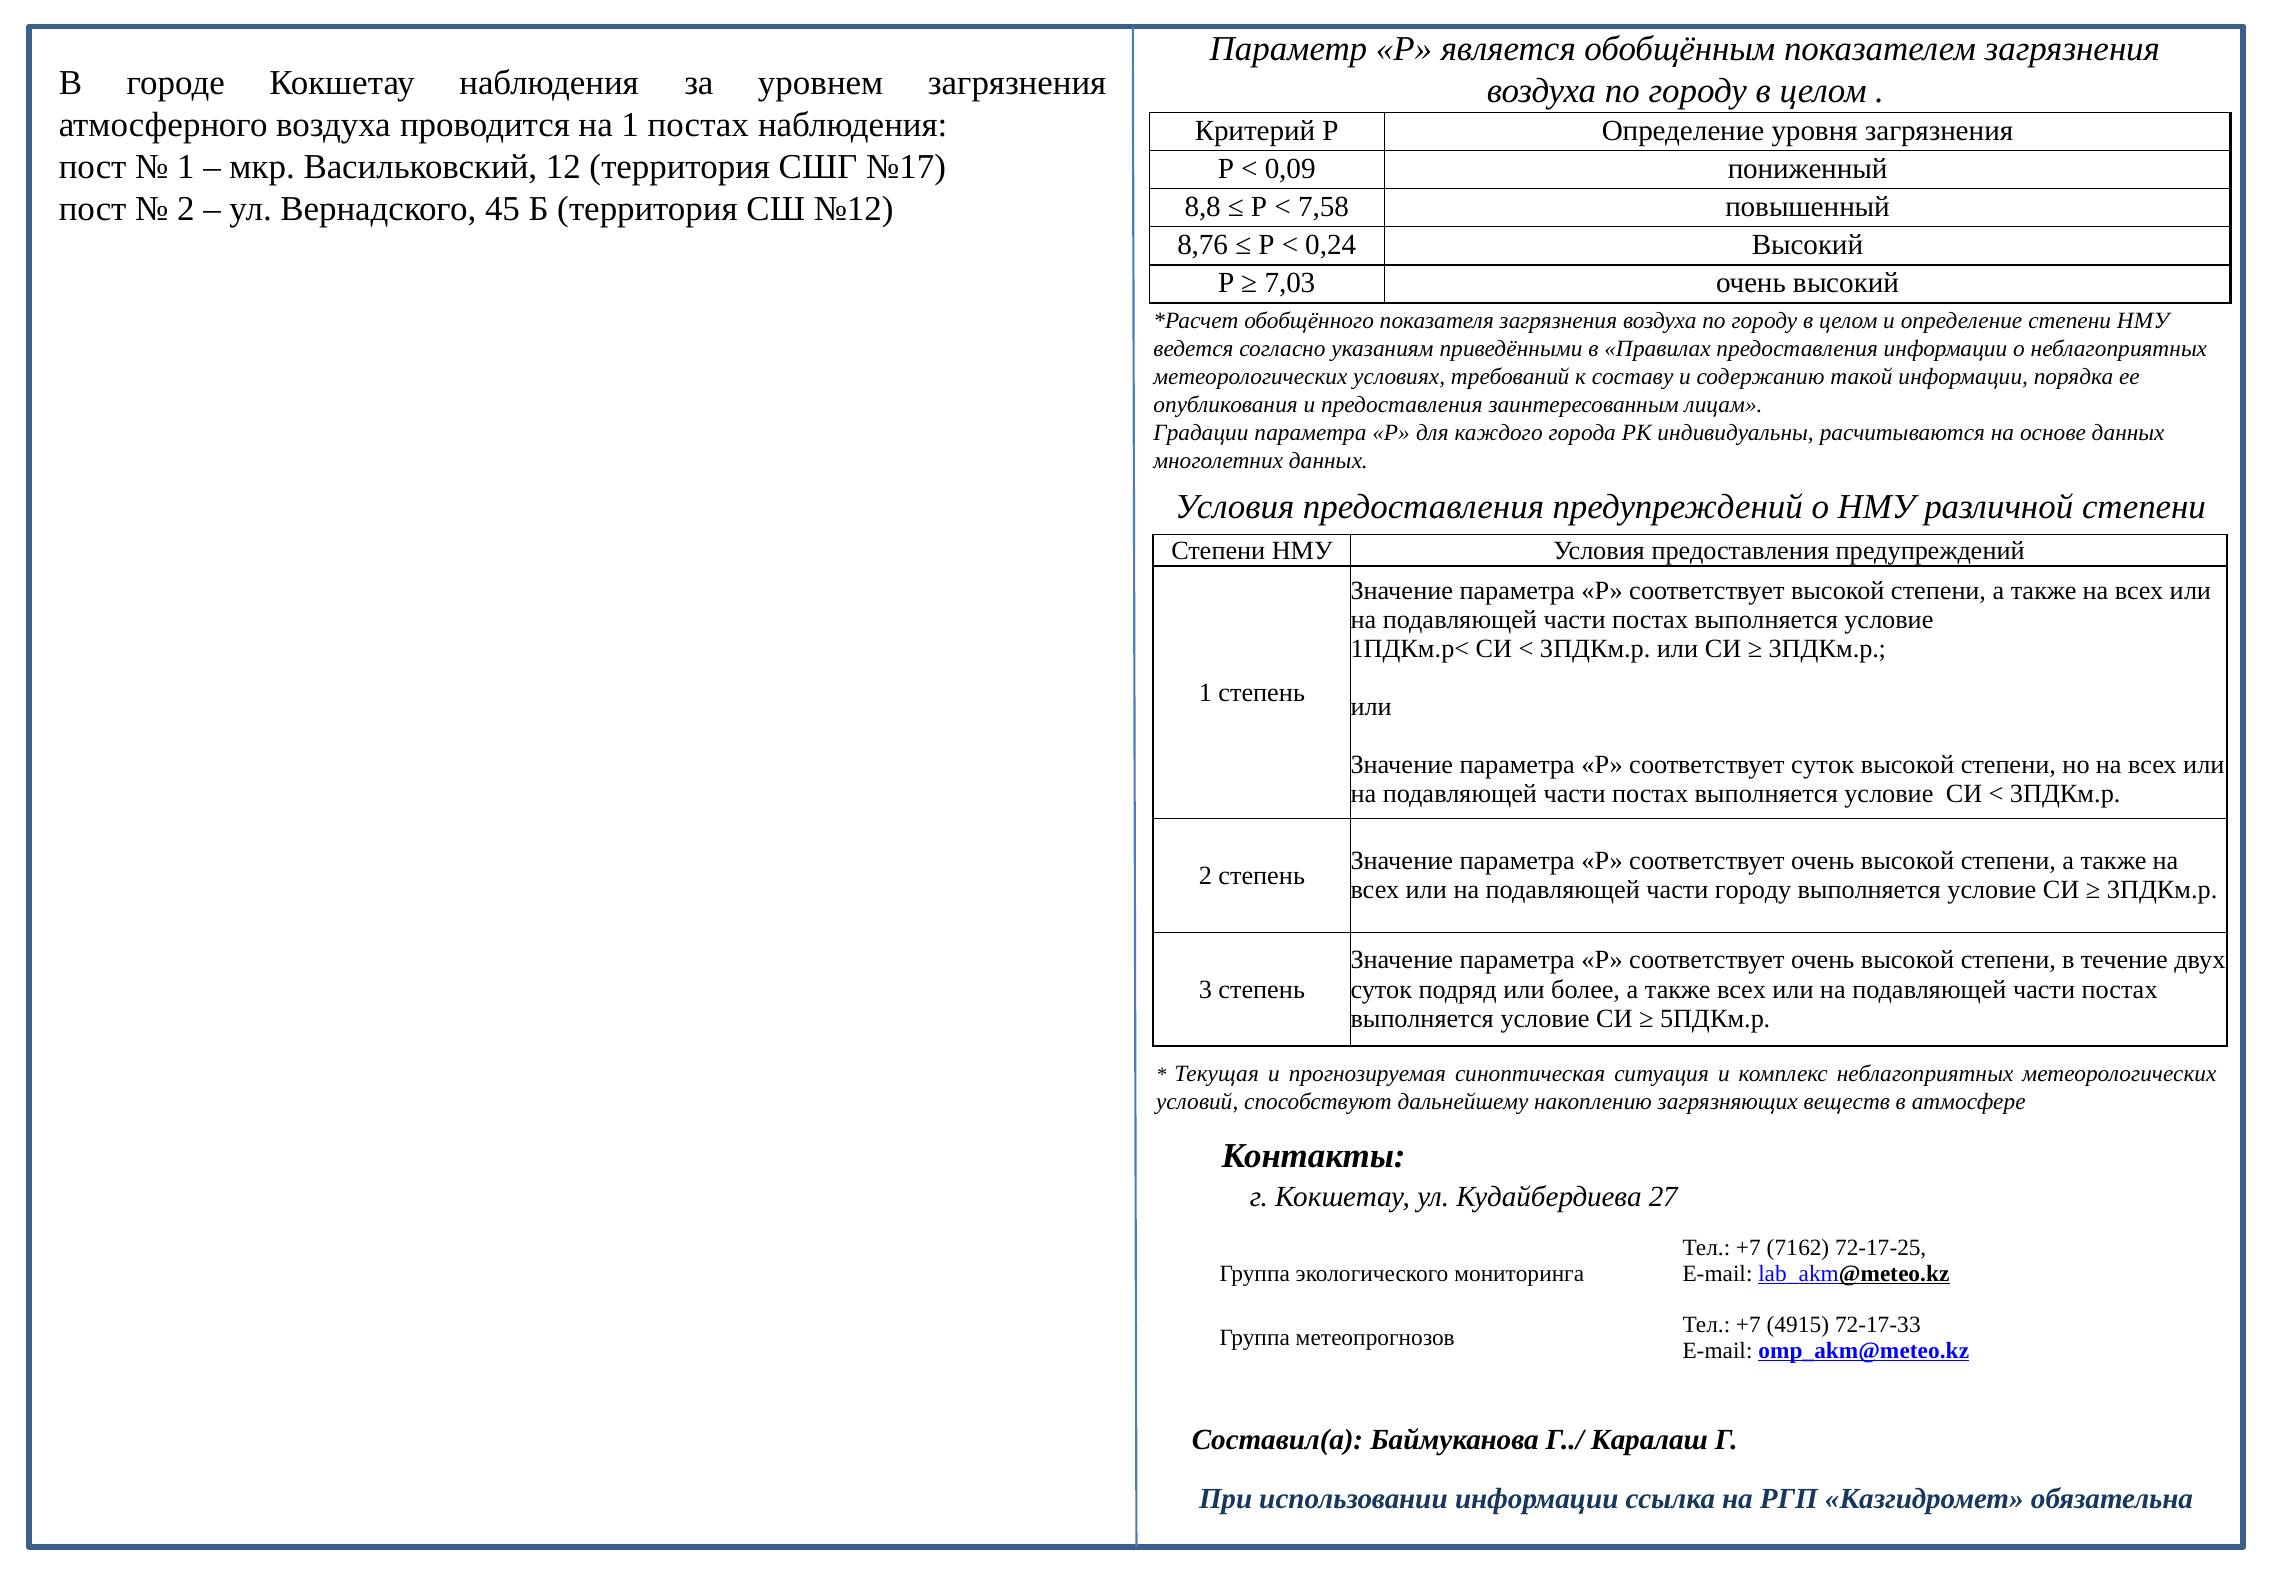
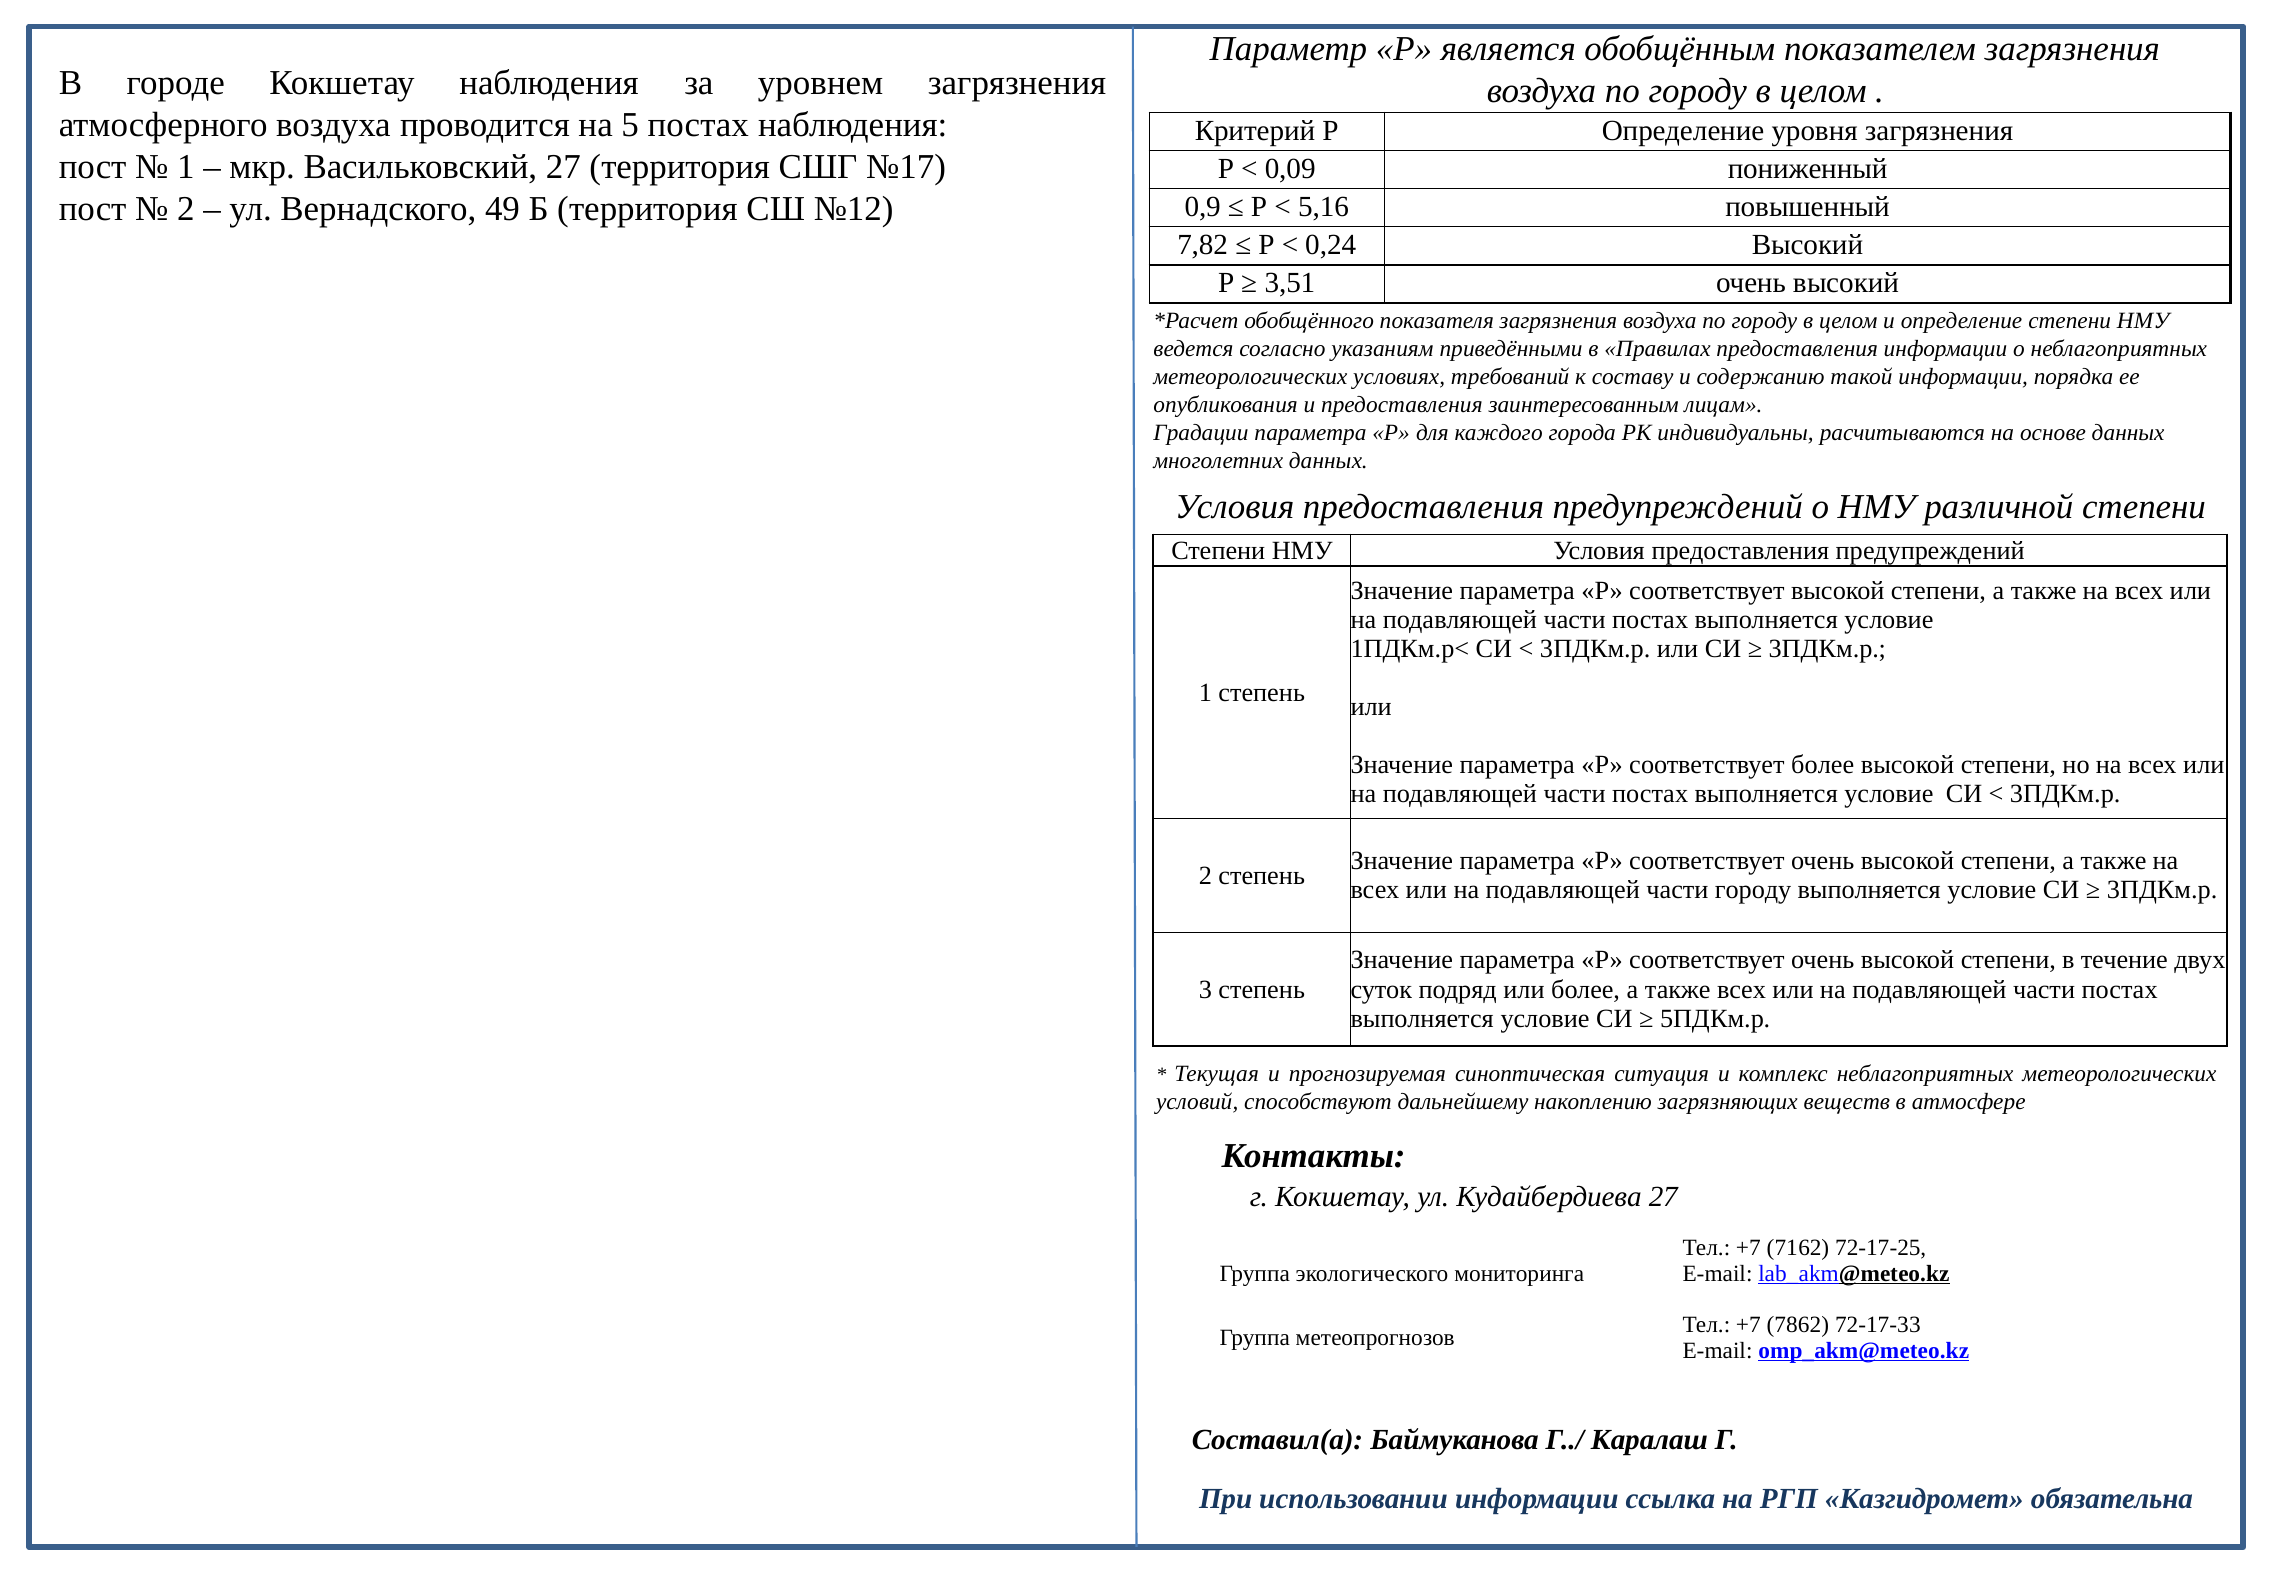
на 1: 1 -> 5 (630, 125)
Васильковский 12: 12 -> 27 (563, 167)
45: 45 -> 49 (502, 209)
8,8: 8,8 -> 0,9 (1203, 207)
7,58: 7,58 -> 5,16 (1324, 207)
8,76: 8,76 -> 7,82 (1203, 245)
7,03: 7,03 -> 3,51 (1290, 283)
соответствует суток: суток -> более (1823, 765)
4915: 4915 -> 7862 (1798, 1324)
